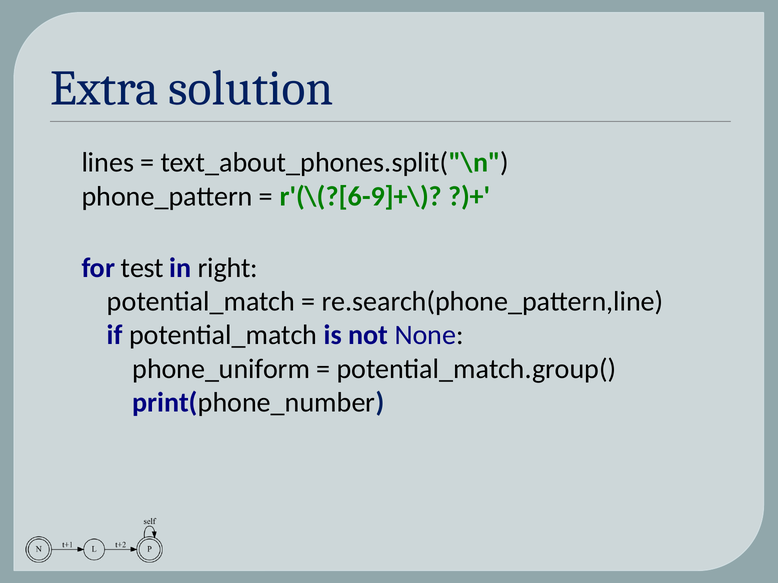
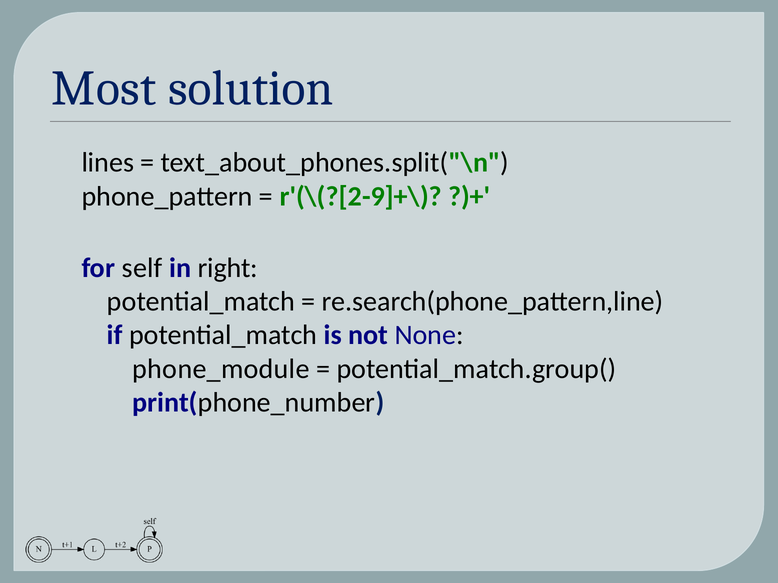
Extra: Extra -> Most (104, 89)
r'(\(?[6-9]+\: r'(\(?[6-9]+\ -> r'(\(?[2-9]+\ (361, 196)
test: test -> self (142, 268)
phone_uniform: phone_uniform -> phone_module (221, 369)
